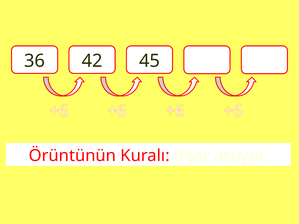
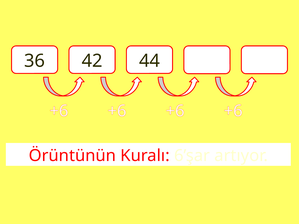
45: 45 -> 44 (149, 61)
